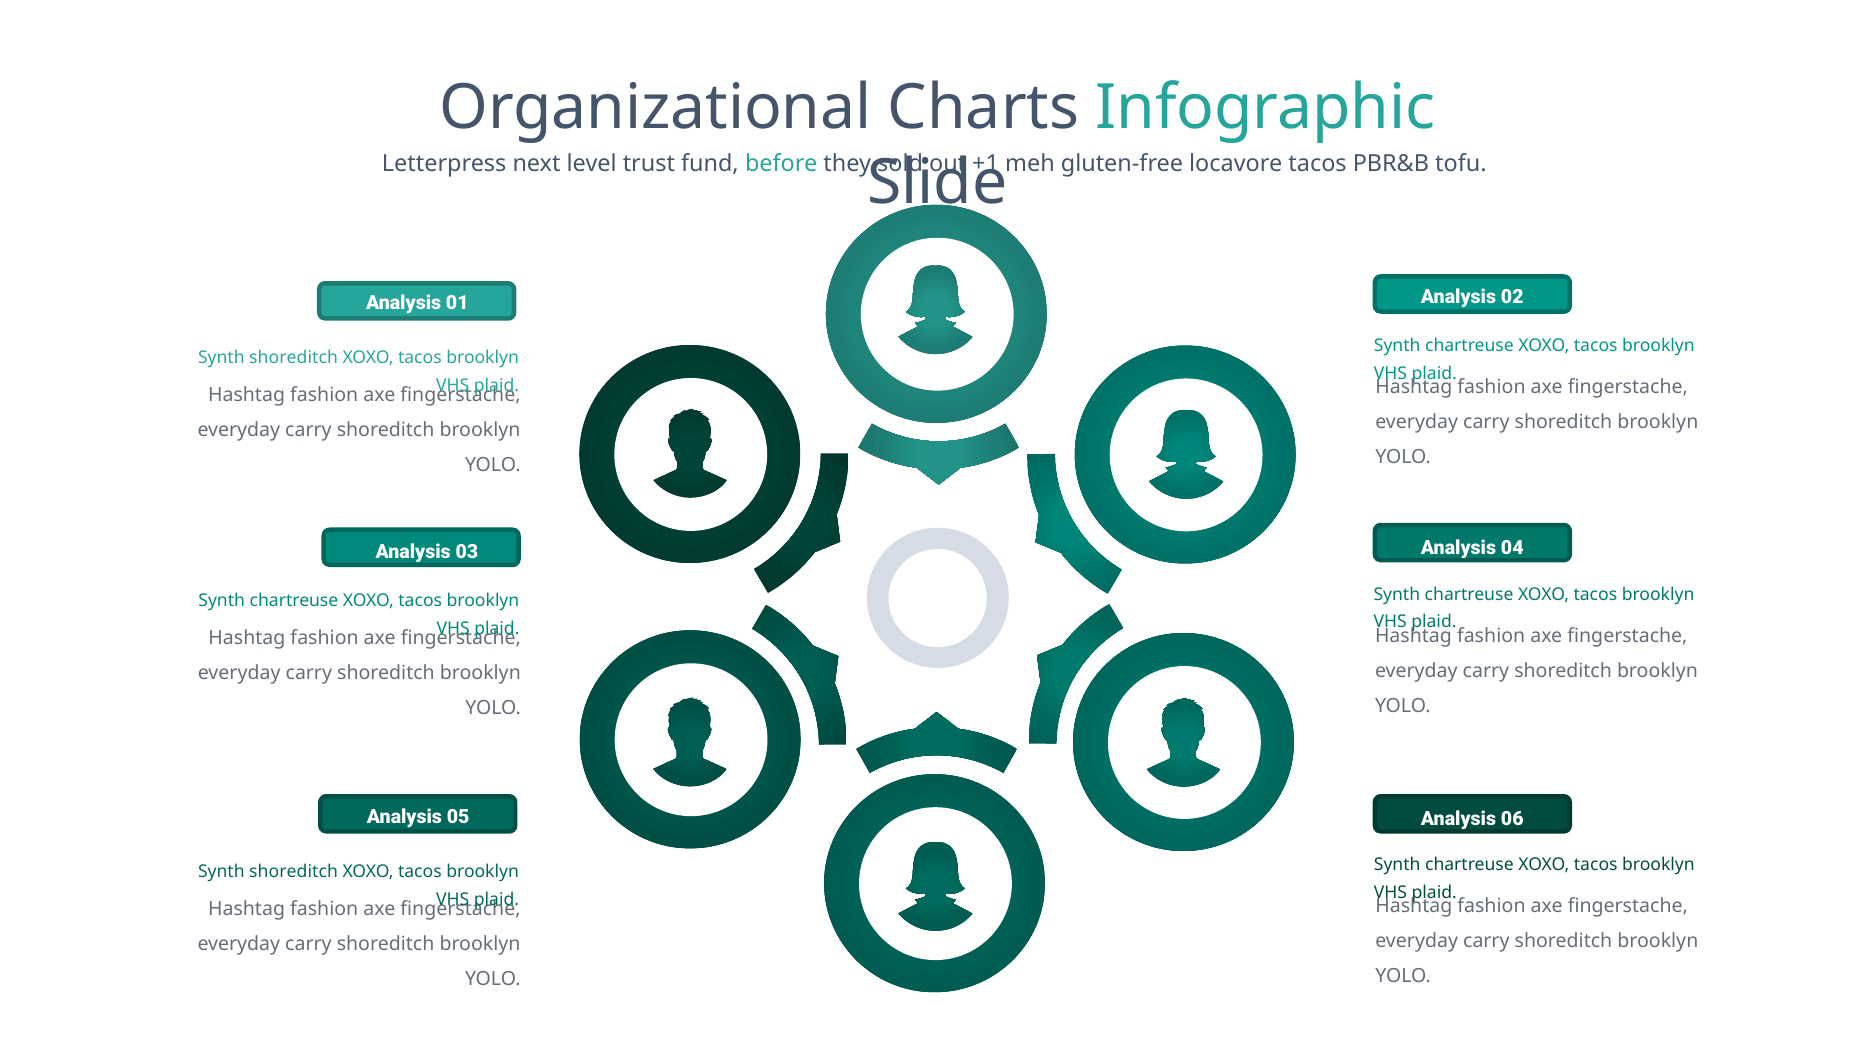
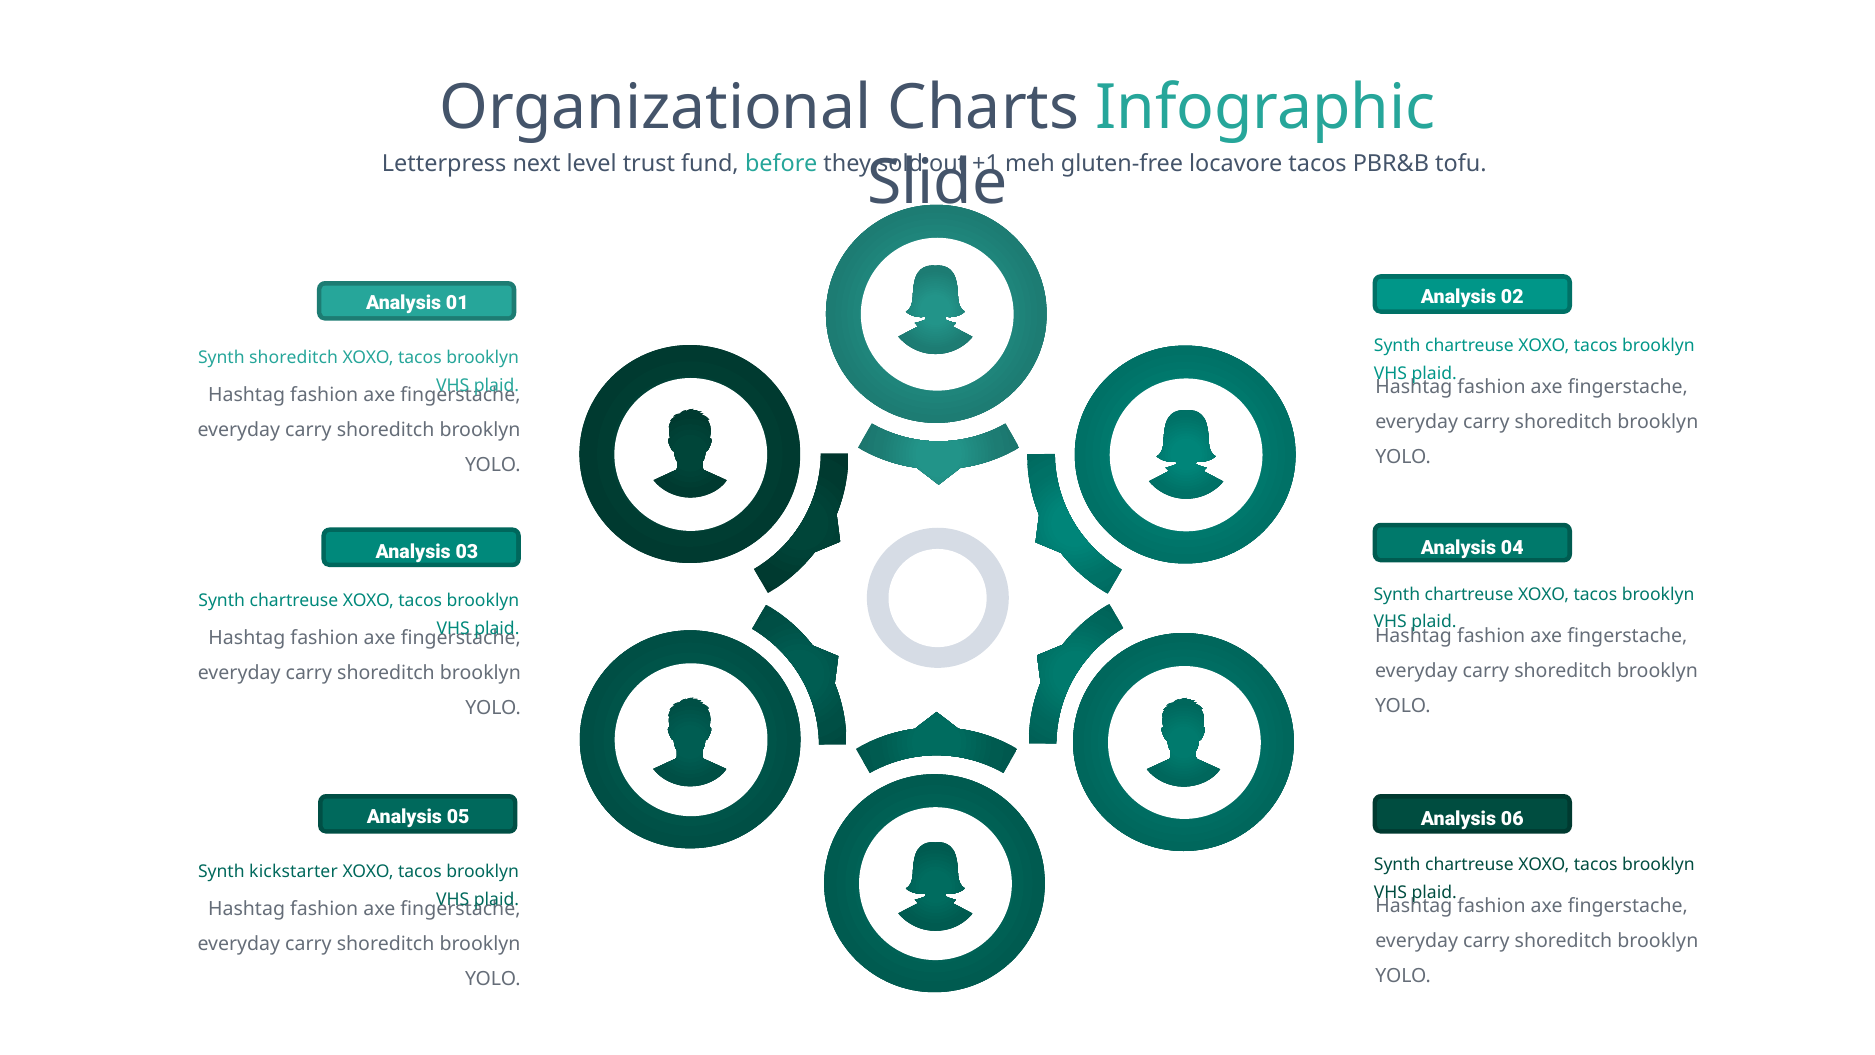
shoreditch: shoreditch -> kickstarter (294, 872)
